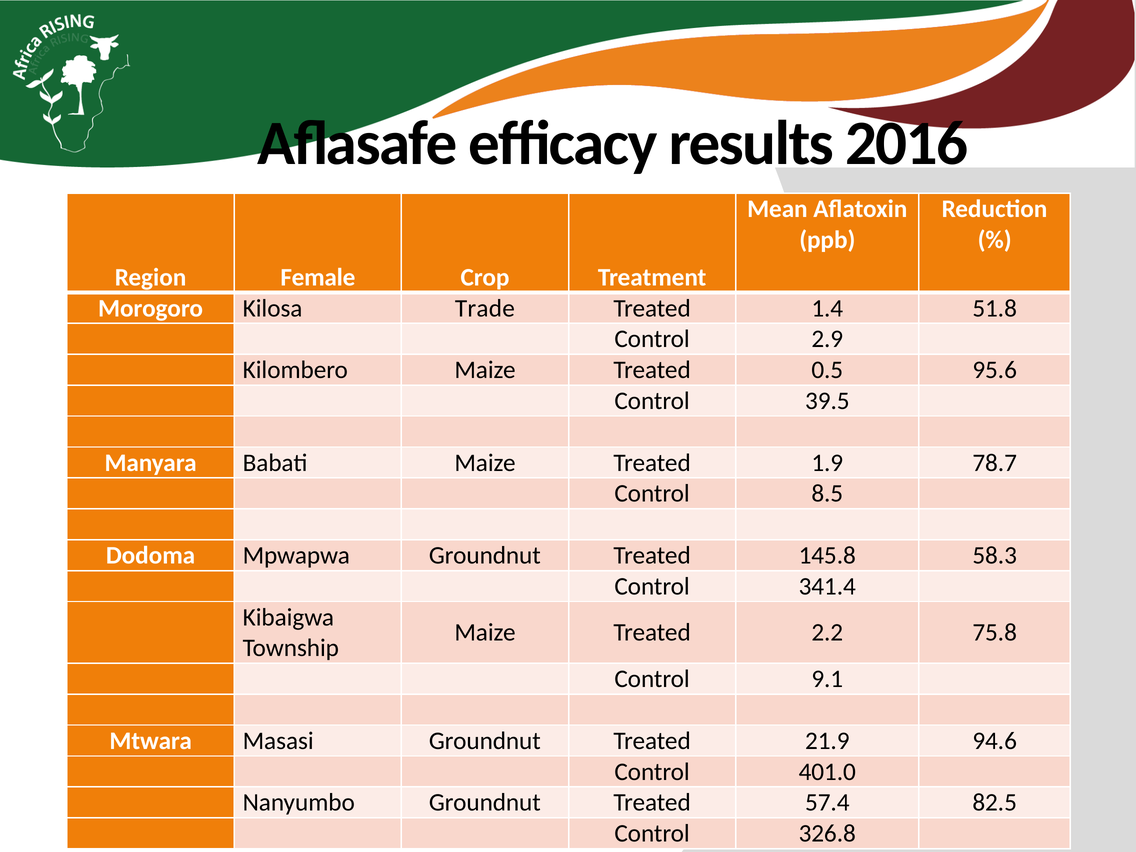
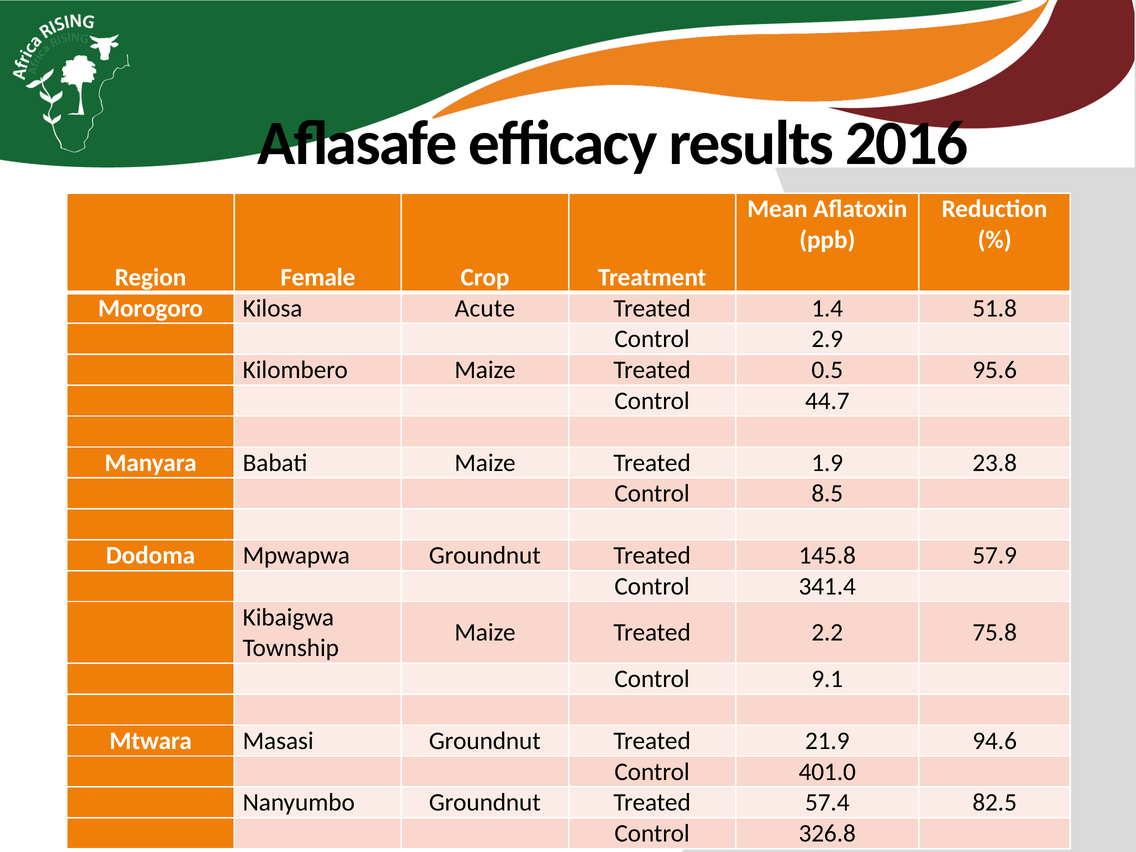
Trade: Trade -> Acute (485, 308)
39.5: 39.5 -> 44.7 (827, 401)
78.7: 78.7 -> 23.8 (995, 463)
58.3: 58.3 -> 57.9 (995, 555)
